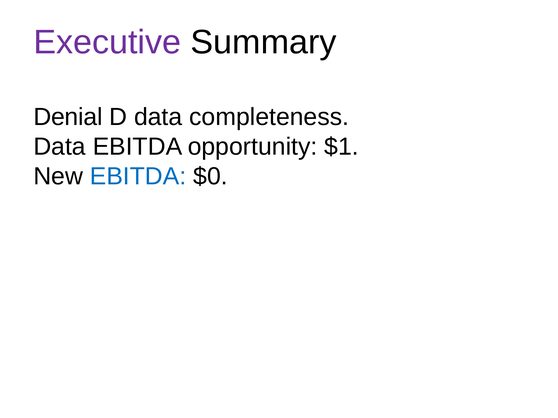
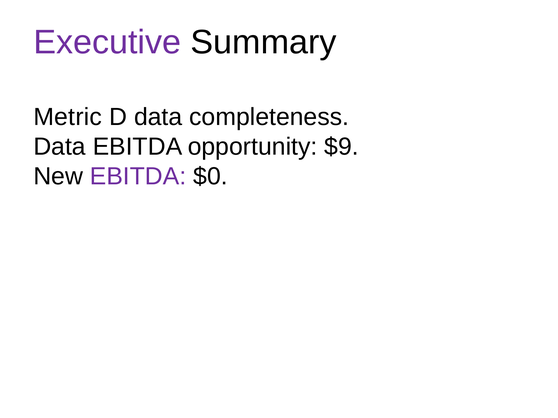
Denial: Denial -> Metric (68, 117)
$1: $1 -> $9 (341, 147)
EBITDA colour: blue -> purple (138, 177)
